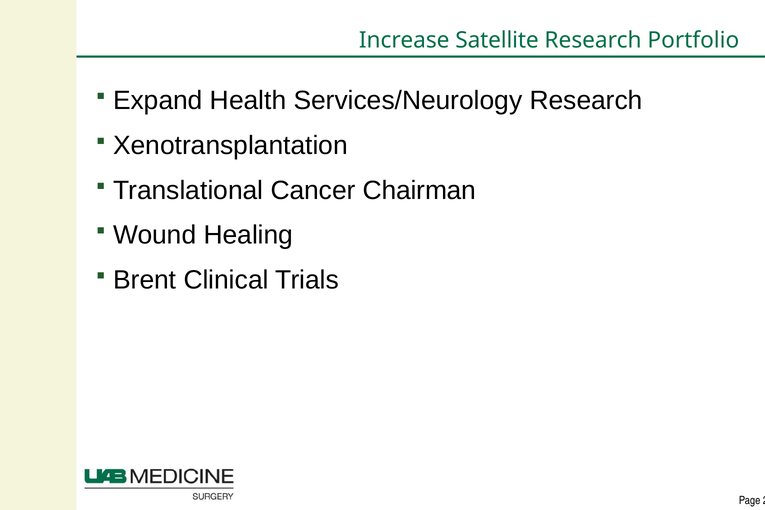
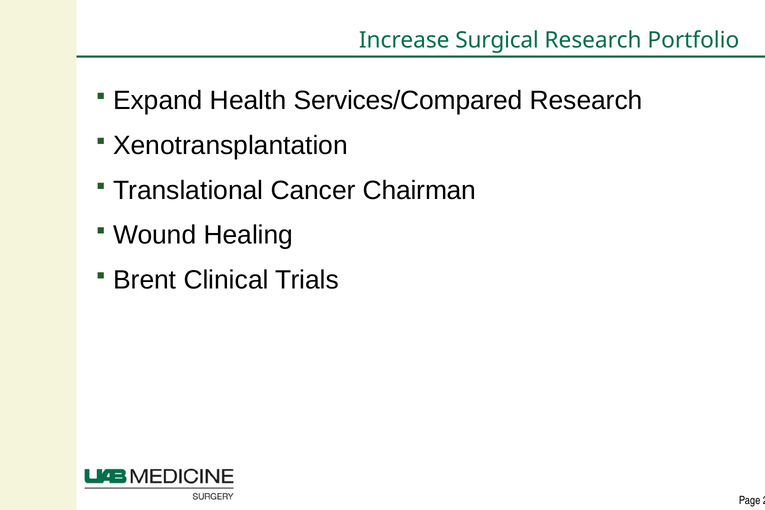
Satellite: Satellite -> Surgical (497, 40)
Services/Neurology: Services/Neurology -> Services/Compared (408, 100)
